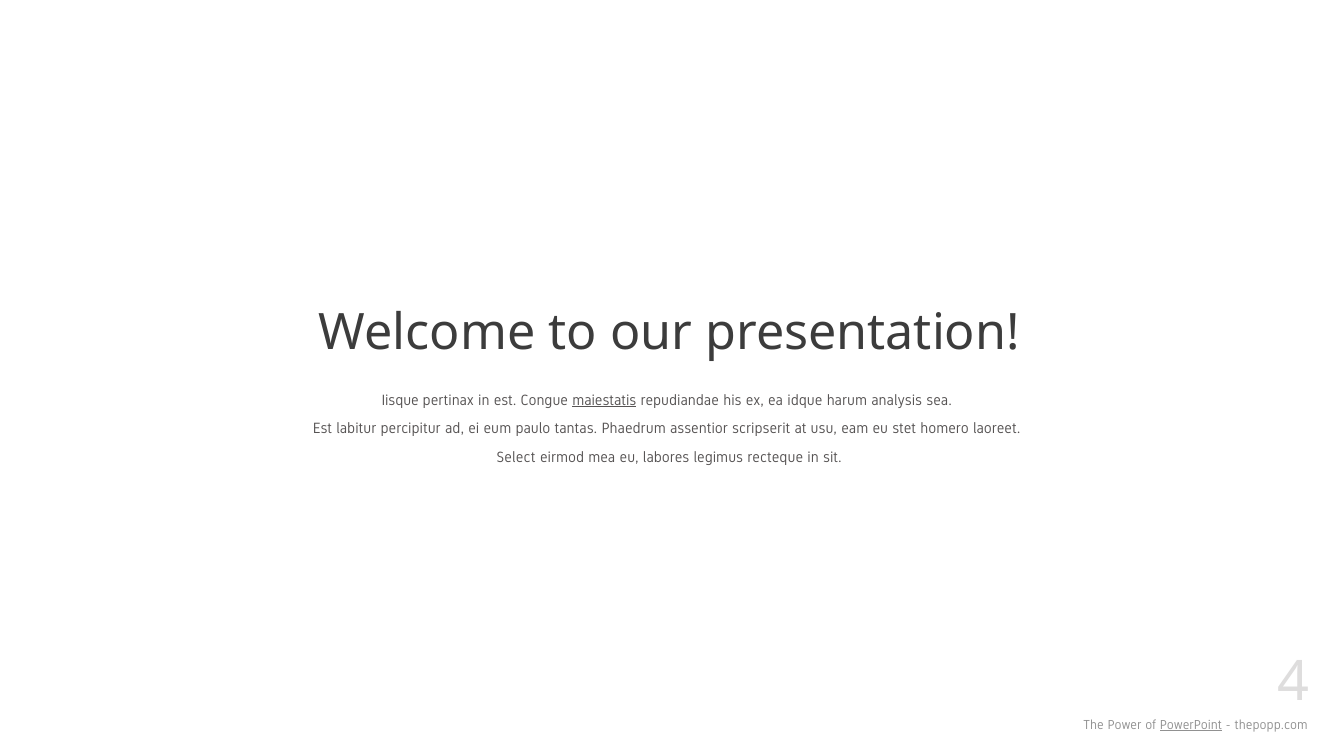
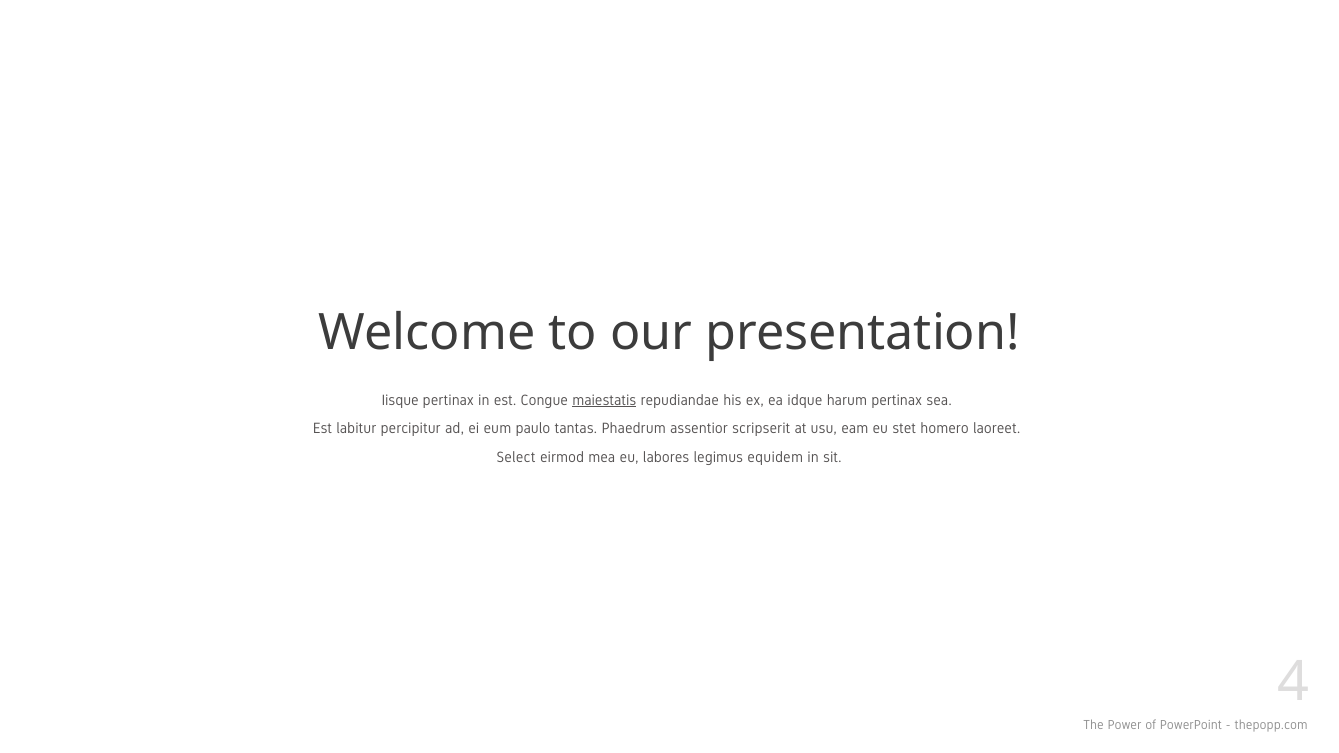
harum analysis: analysis -> pertinax (897, 400)
recteque: recteque -> equidem (775, 458)
PowerPoint underline: present -> none (1191, 725)
